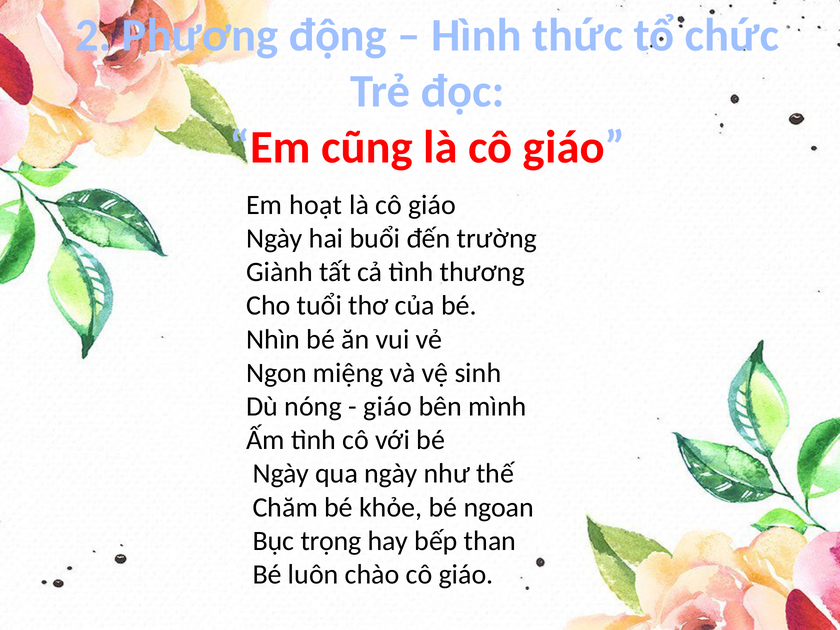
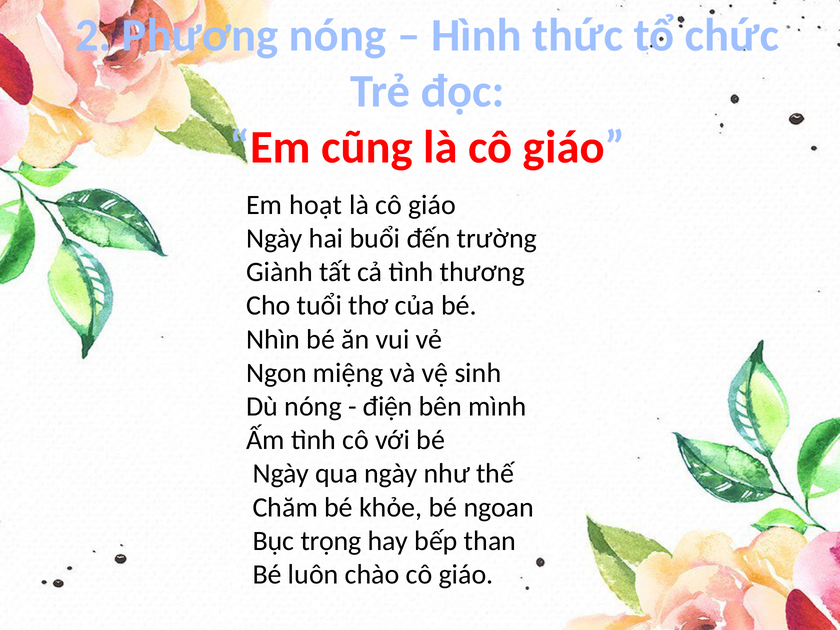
Phương động: động -> nóng (338, 35)
giáo: giáo -> điện (388, 406)
